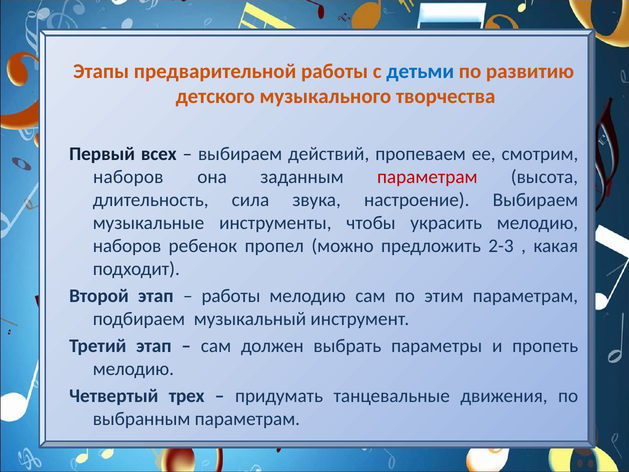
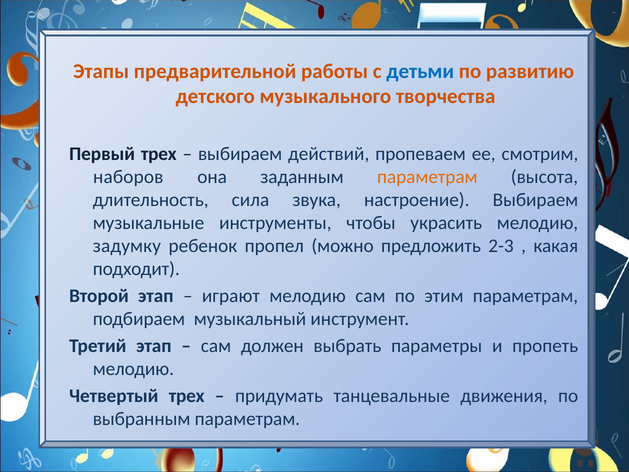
Первый всех: всех -> трех (159, 154)
параметрам colour: red -> orange (427, 177)
наборов: наборов -> задумку (127, 246)
работы: работы -> играют (231, 296)
